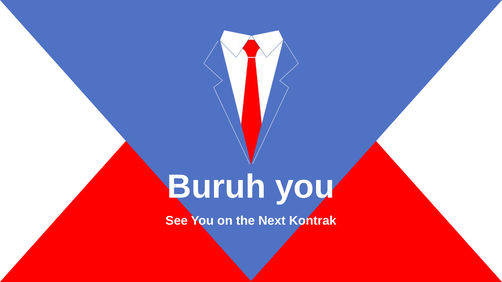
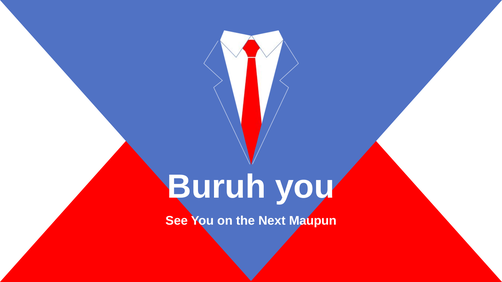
Kontrak: Kontrak -> Maupun (313, 221)
